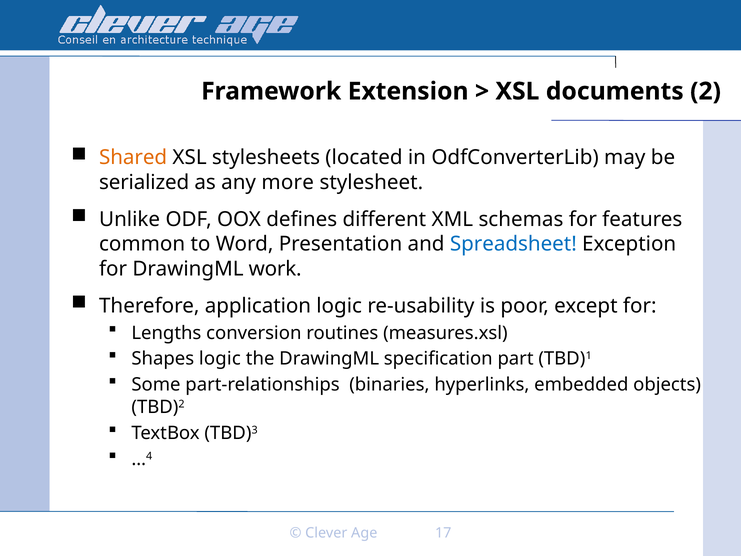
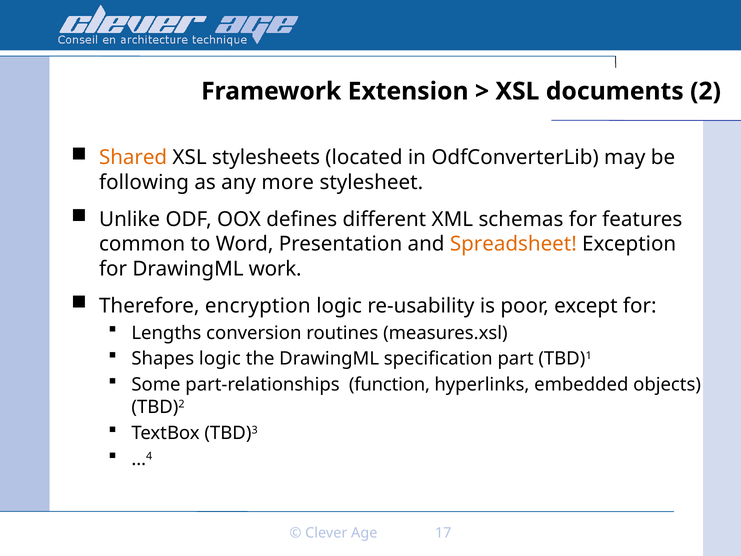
serialized: serialized -> following (144, 182)
Spreadsheet colour: blue -> orange (513, 244)
application: application -> encryption (258, 306)
binaries: binaries -> function (389, 385)
